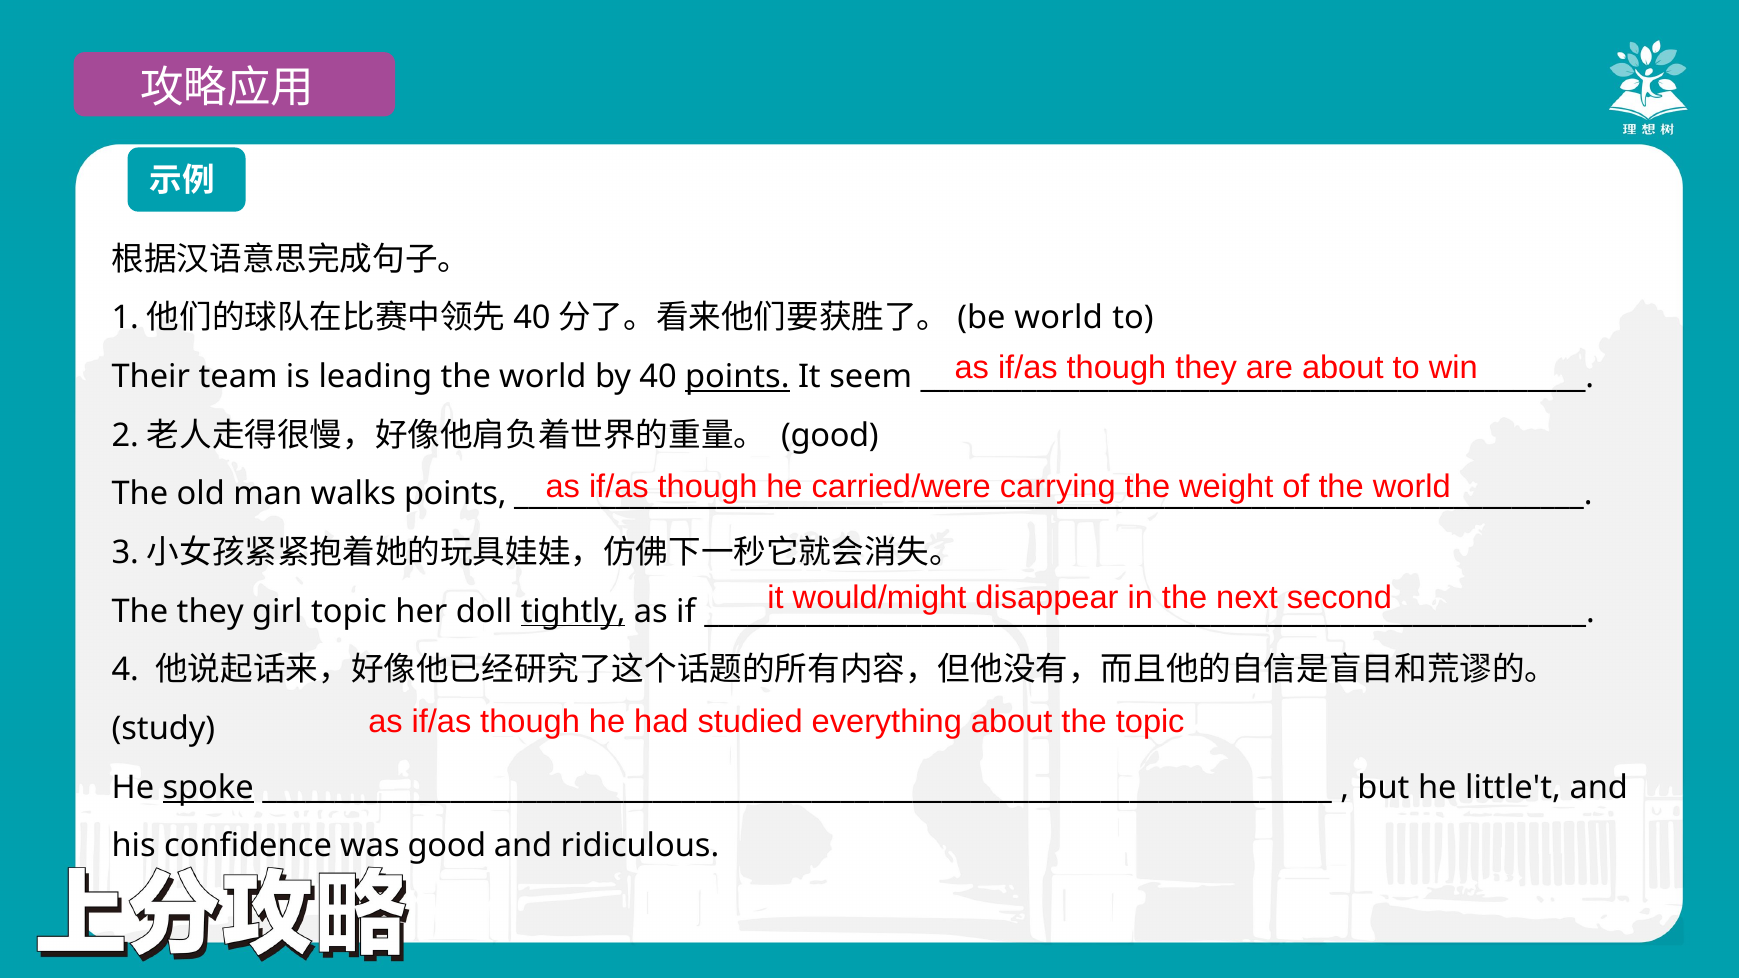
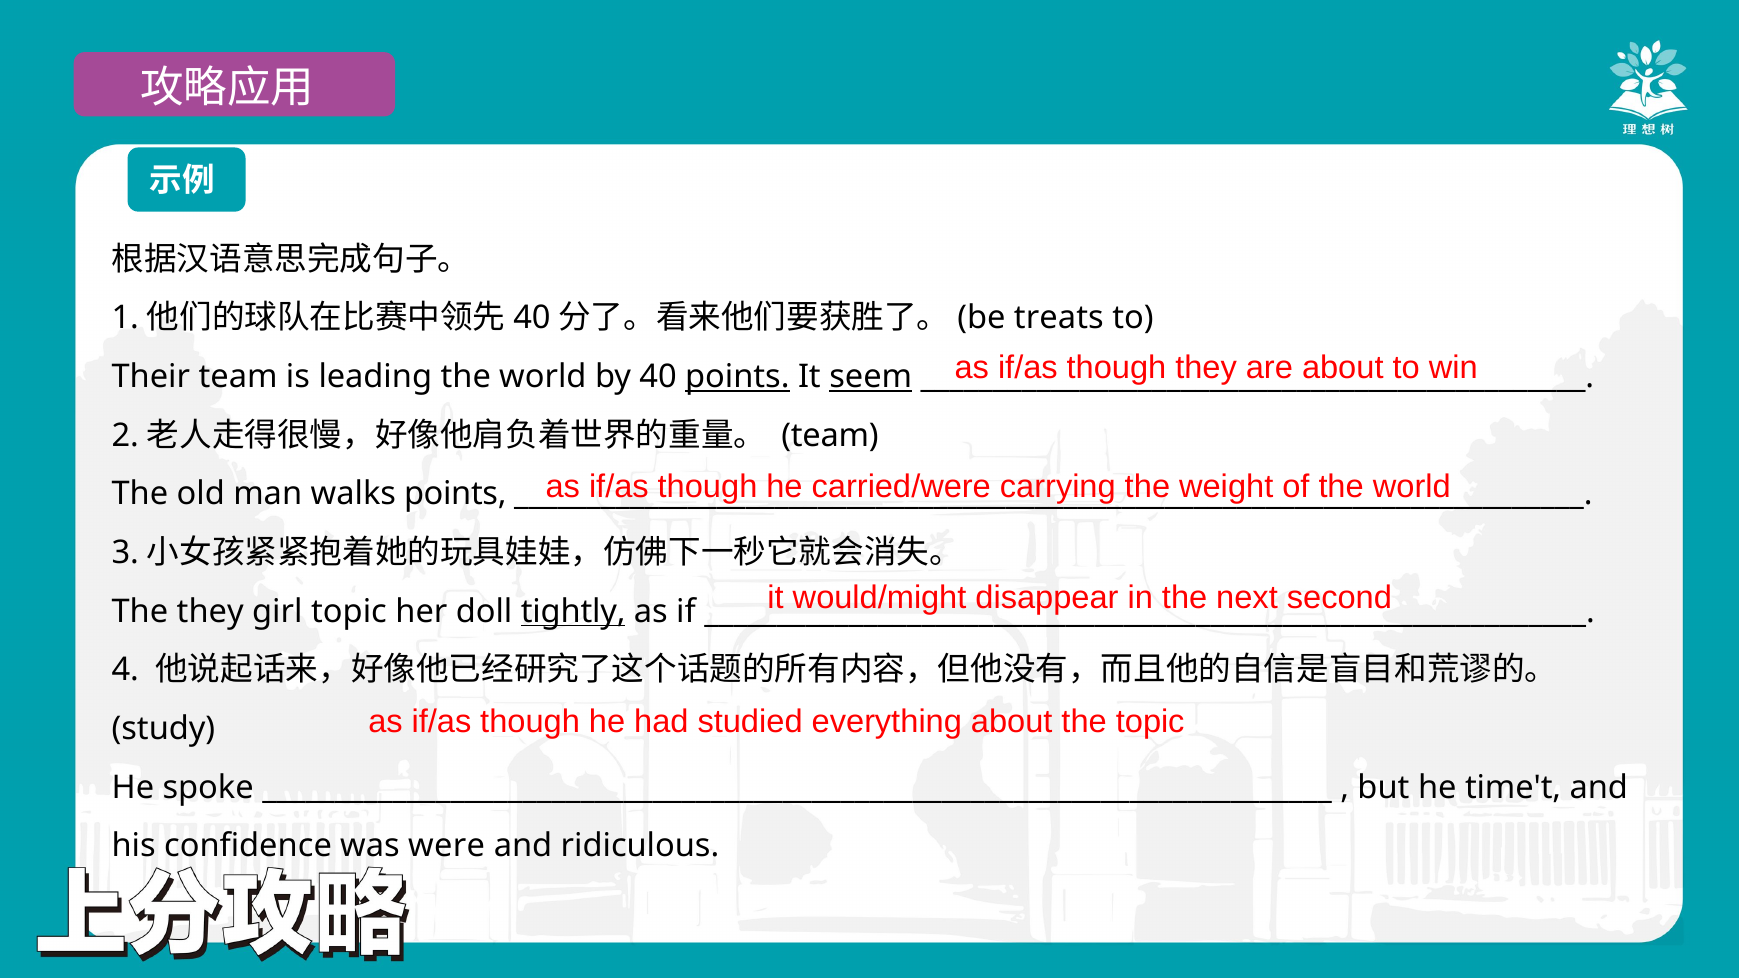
world: world -> treats (1059, 318)
seem underline: none -> present (871, 377)
good: good -> team (830, 436)
spoke underline: present -> none (208, 788)
little't: little't -> time't (1513, 788)
was good: good -> were (447, 846)
